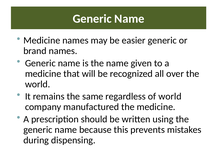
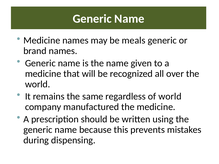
easier: easier -> meals (134, 40)
